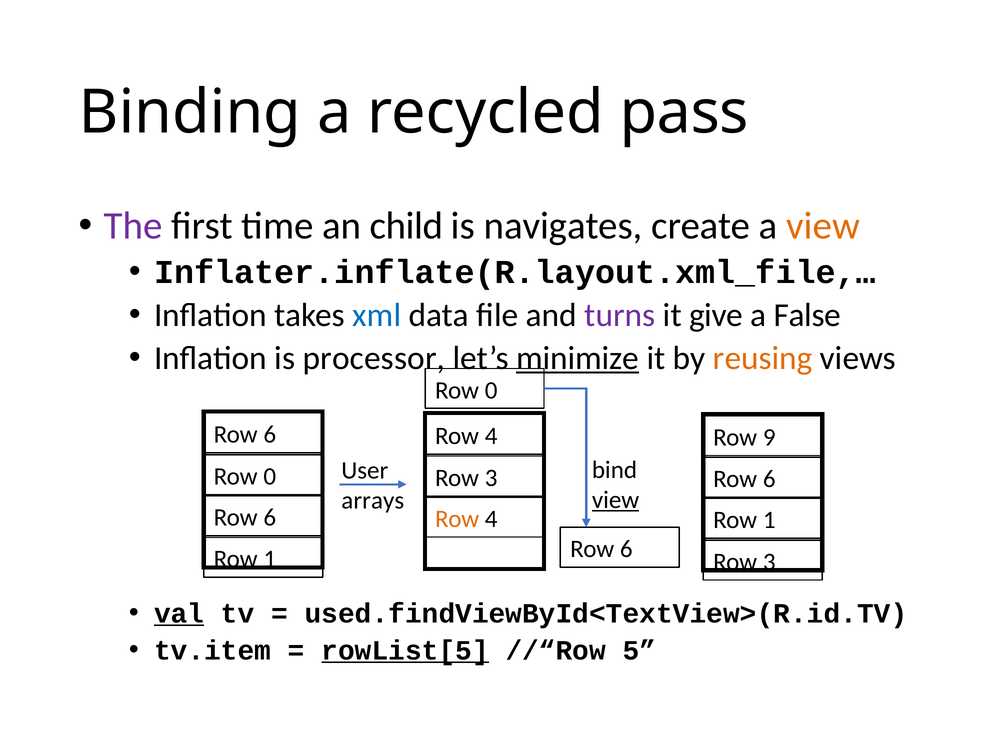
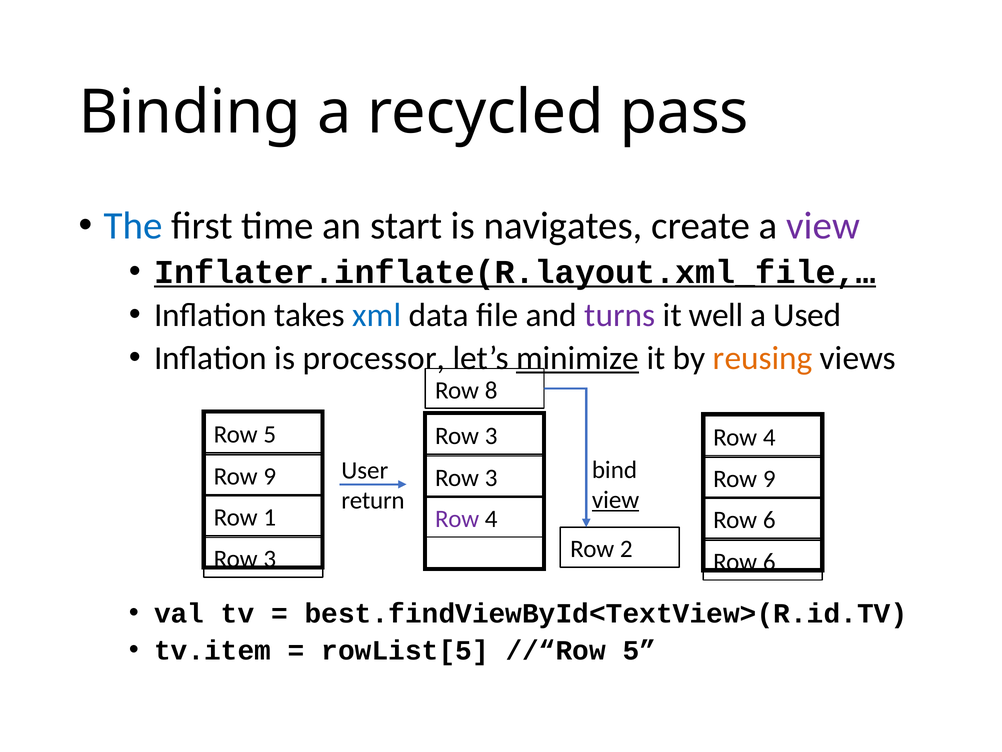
The colour: purple -> blue (133, 226)
child: child -> start (406, 226)
view colour: orange -> purple (823, 226)
Inflater.inflate(R.layout.xml_file,… underline: none -> present (515, 272)
give: give -> well (716, 315)
False: False -> Used (807, 315)
0: 0 -> 8 (491, 390)
6: 6 -> 5 (270, 434)
4: 4 -> 3 (491, 436)
9: 9 -> 4 (769, 437)
0: 0 -> 9 (270, 476)
6: 6 -> 9 (769, 479)
arrays: arrays -> return (373, 500)
6: 6 -> 1 (270, 517)
Row colour: orange -> purple (457, 519)
1: 1 -> 6 (769, 520)
6: 6 -> 2 (626, 549)
1: 1 -> 3 (270, 559)
3: 3 -> 6 (769, 561)
val underline: present -> none (179, 613)
used.findViewById<TextView>(R.id.TV: used.findViewById<TextView>(R.id.TV -> best.findViewById<TextView>(R.id.TV (606, 613)
rowList[5 underline: present -> none (405, 650)
